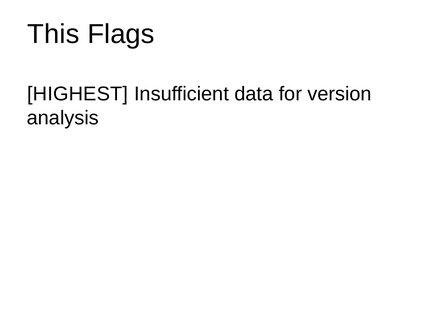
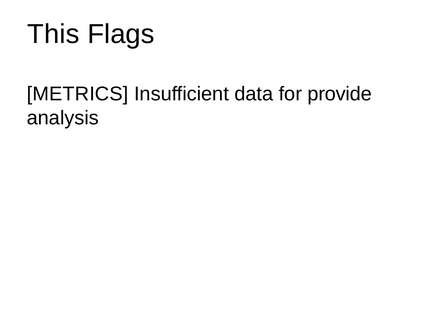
HIGHEST: HIGHEST -> METRICS (78, 94)
version: version -> provide (340, 94)
